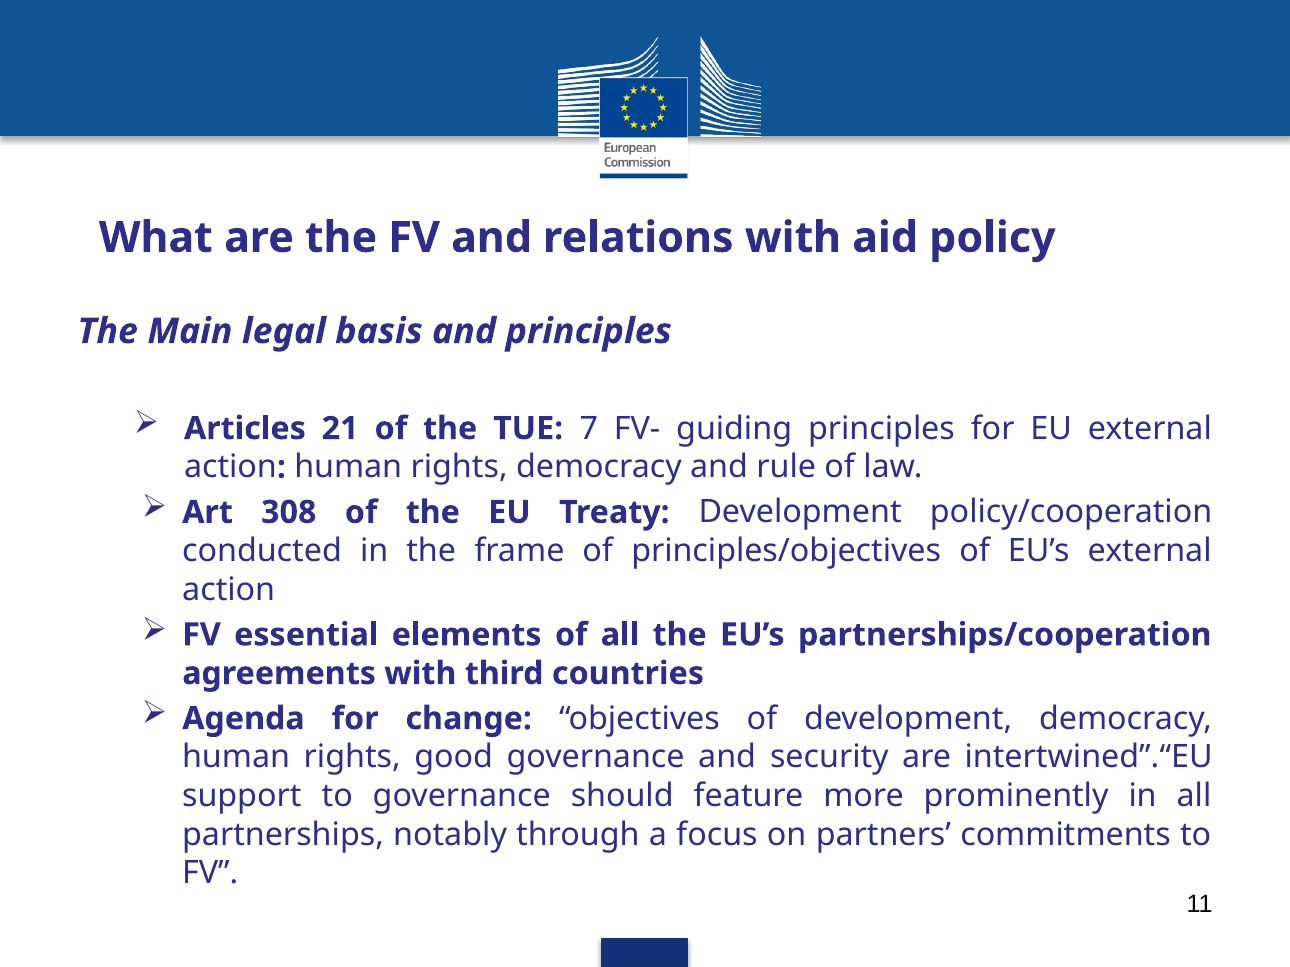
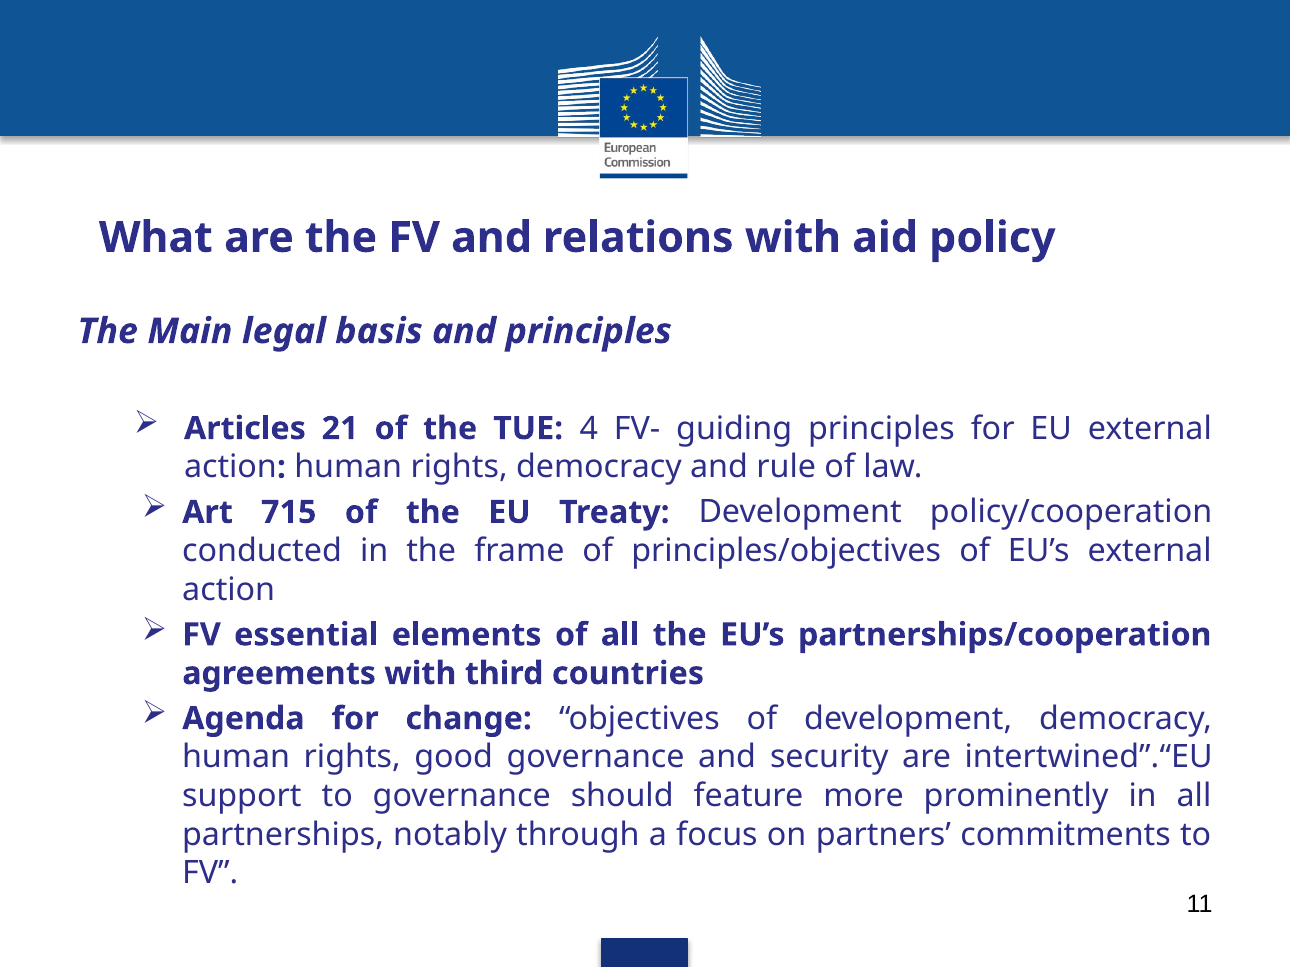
7: 7 -> 4 (589, 429)
308: 308 -> 715 (289, 513)
